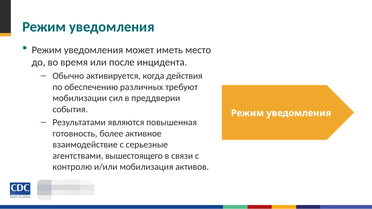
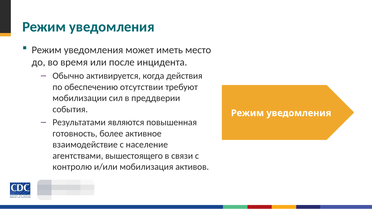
различных: различных -> отсутствии (142, 87)
серьезные: серьезные -> население (147, 145)
